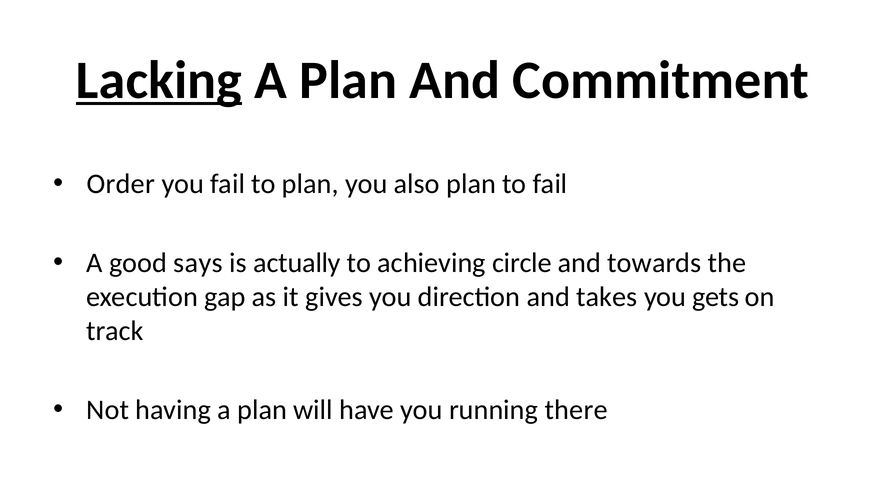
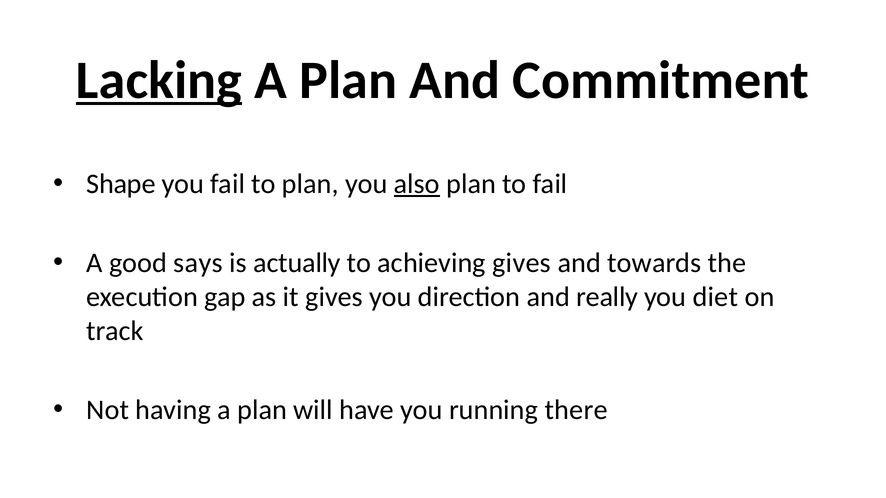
Order: Order -> Shape (121, 184)
also underline: none -> present (417, 184)
achieving circle: circle -> gives (522, 263)
takes: takes -> really (607, 297)
gets: gets -> diet (715, 297)
